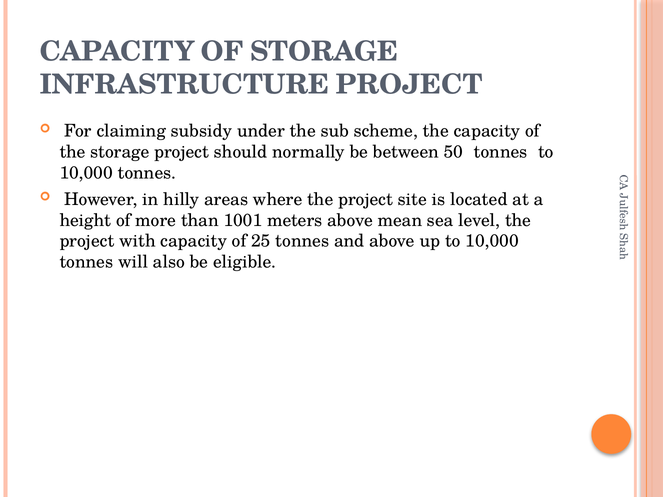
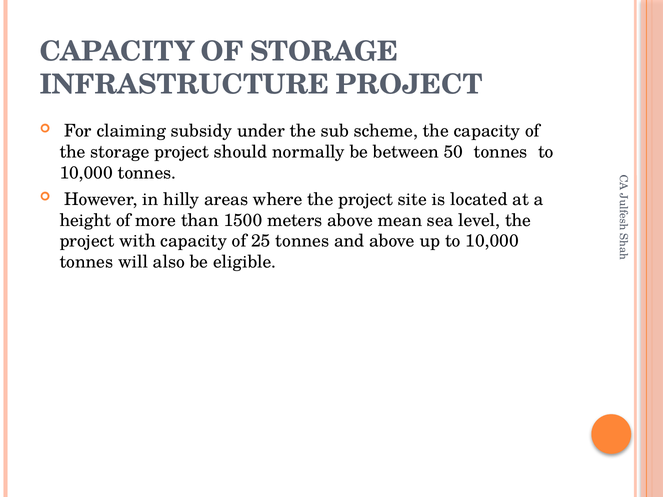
1001: 1001 -> 1500 (243, 220)
